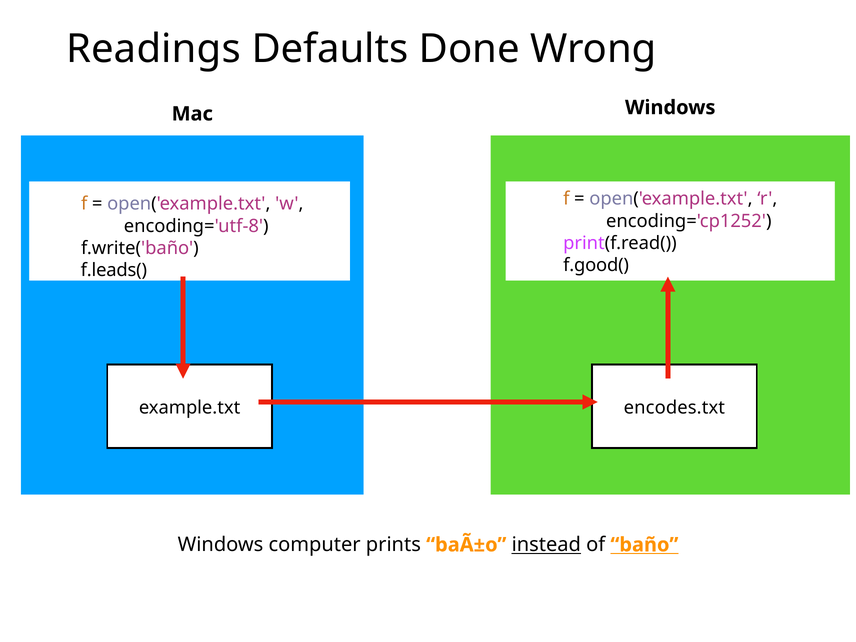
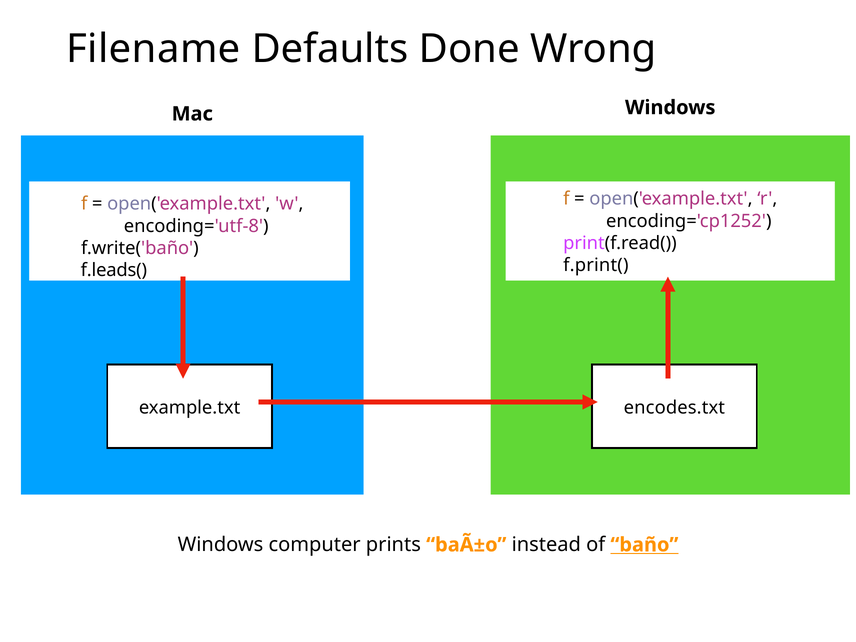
Readings: Readings -> Filename (153, 49)
f.good(: f.good( -> f.print( (596, 265)
instead underline: present -> none (546, 545)
